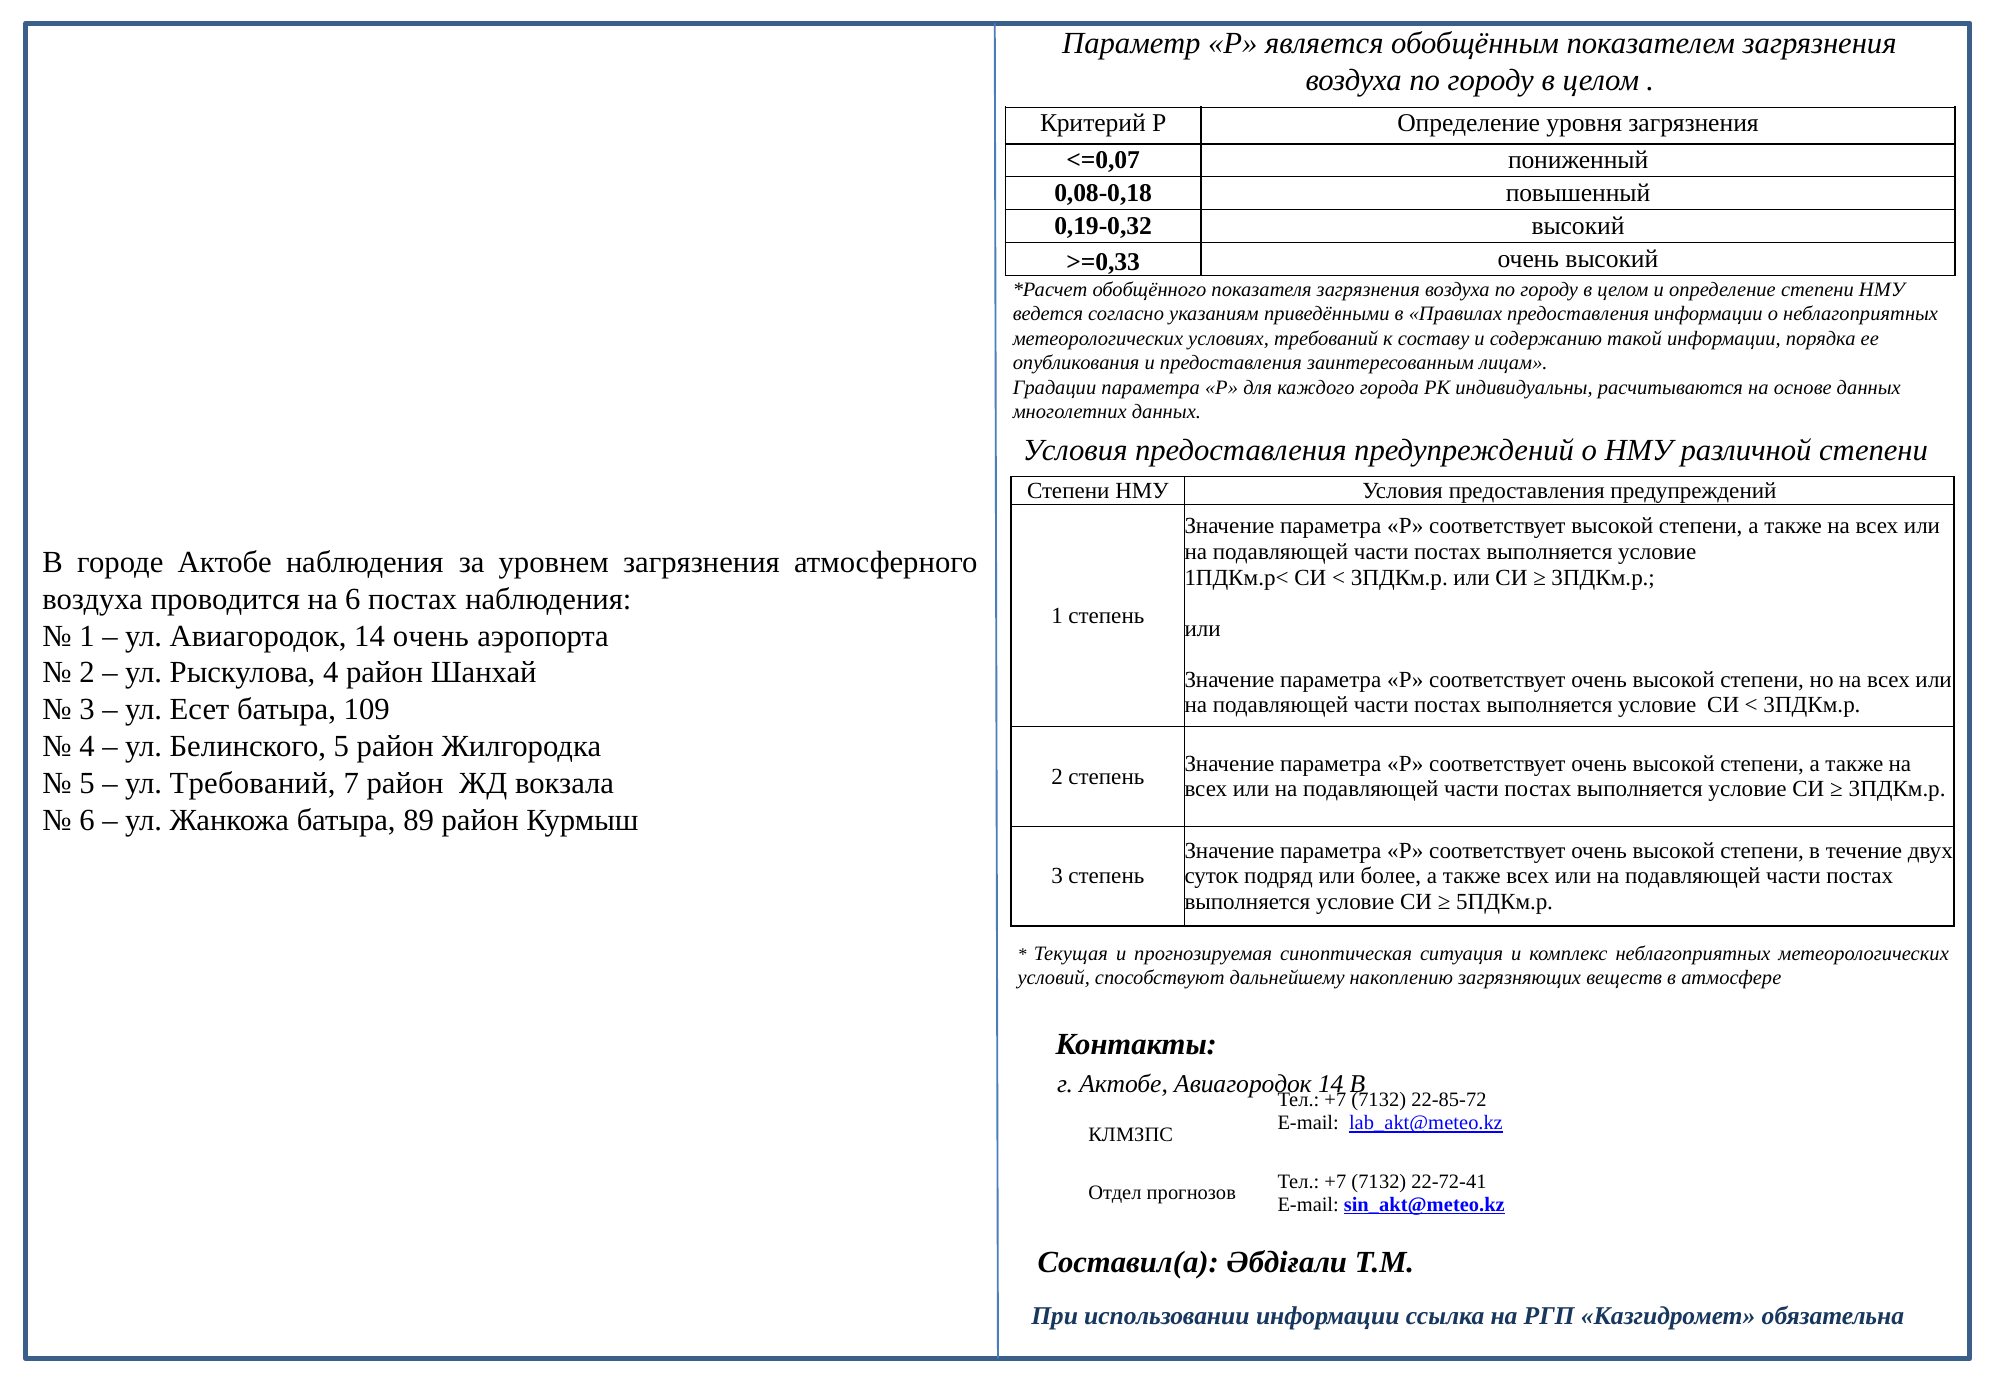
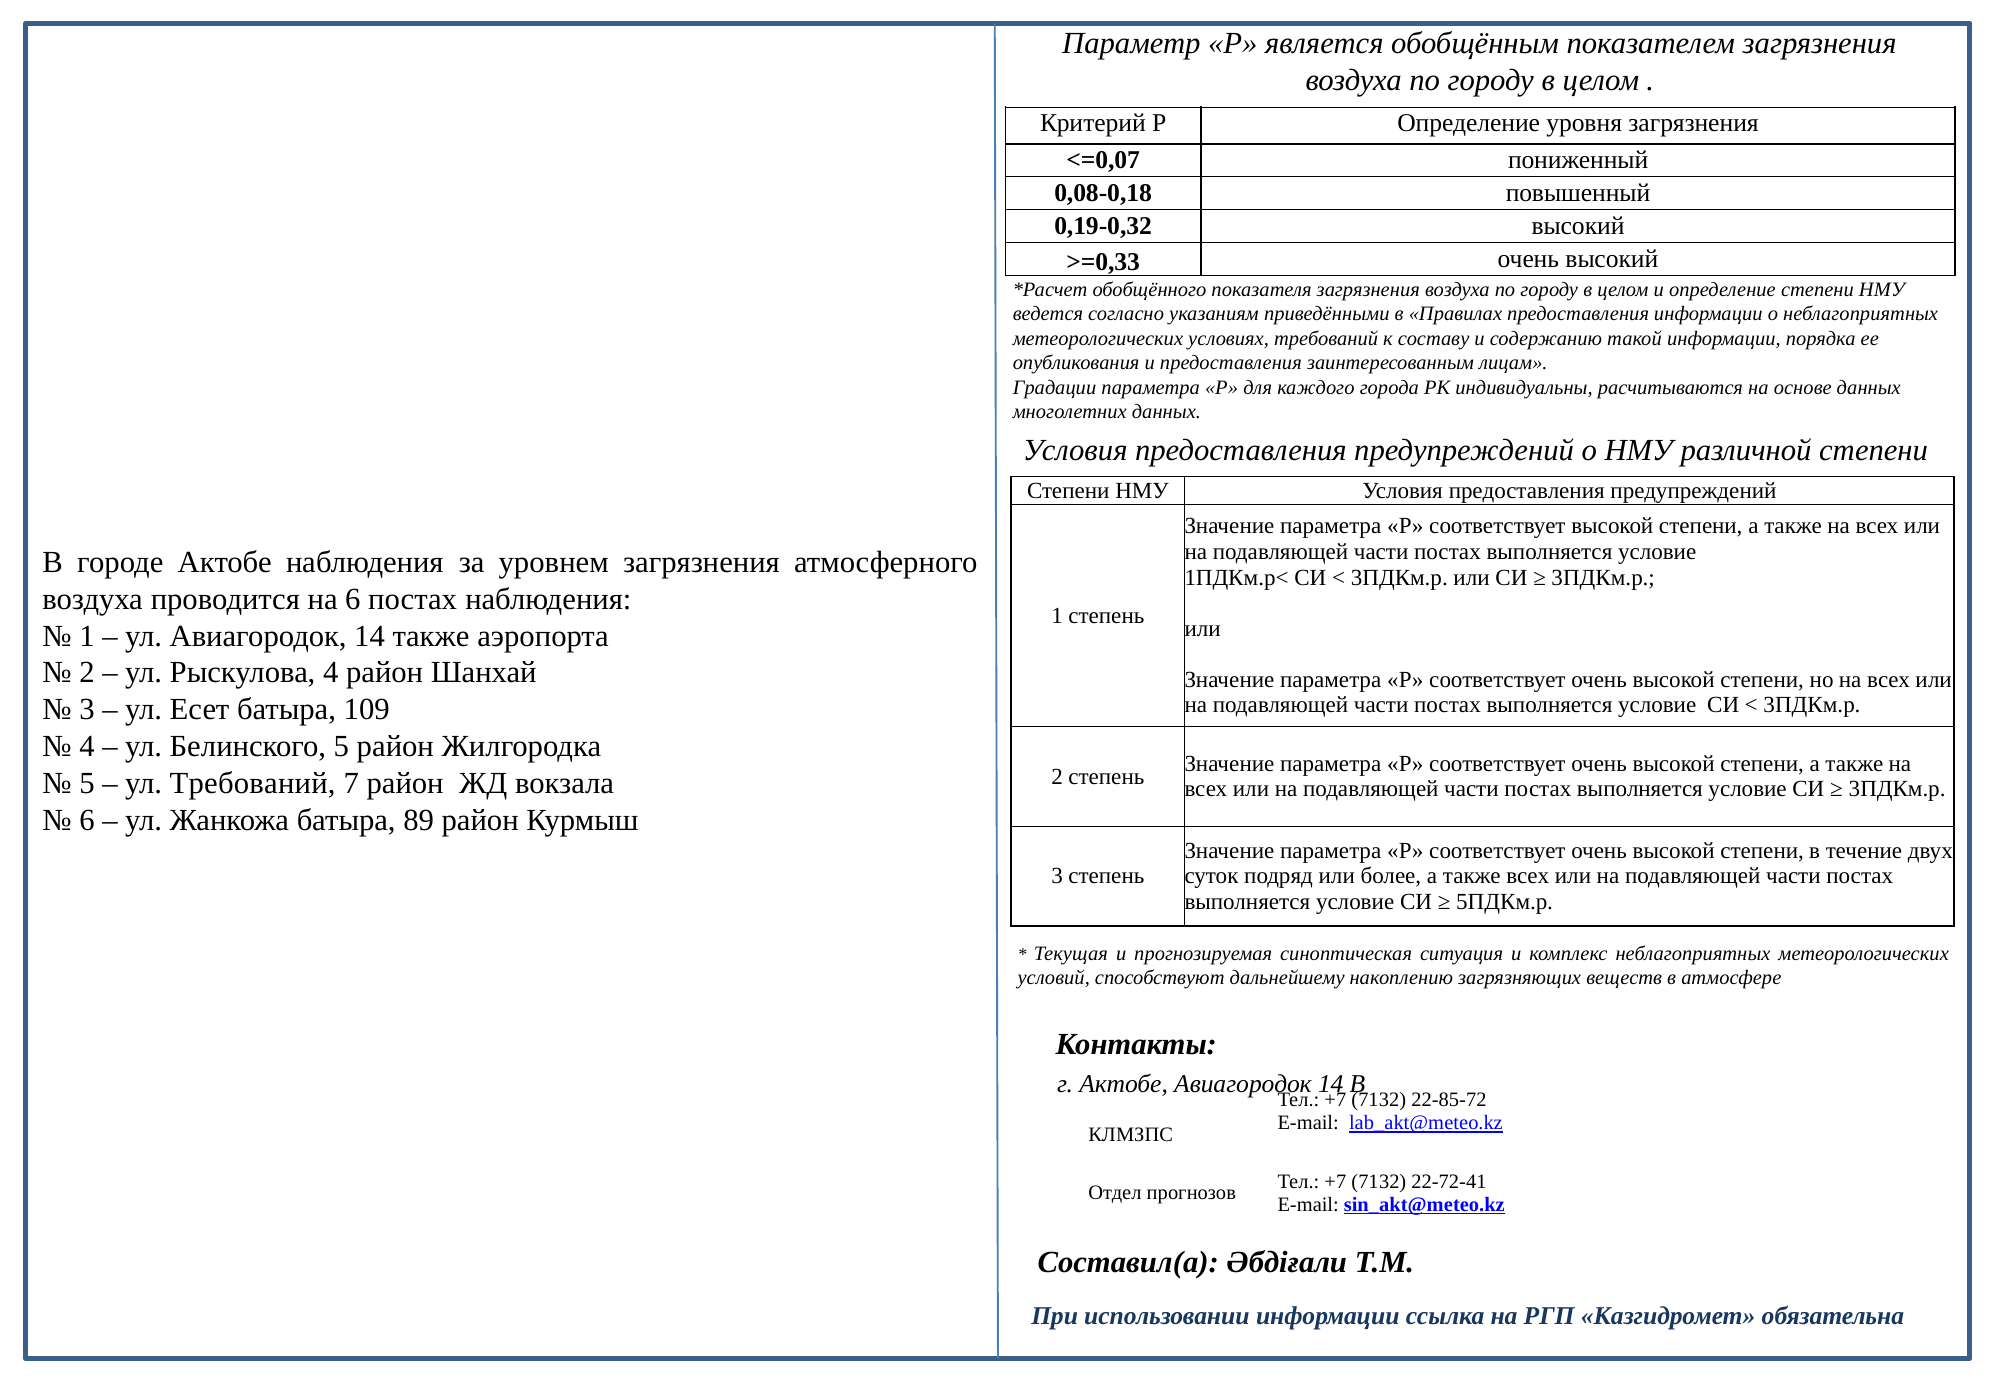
14 очень: очень -> также (431, 636)
